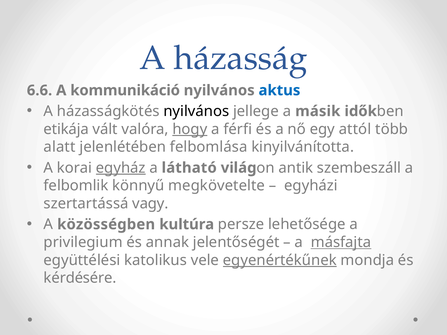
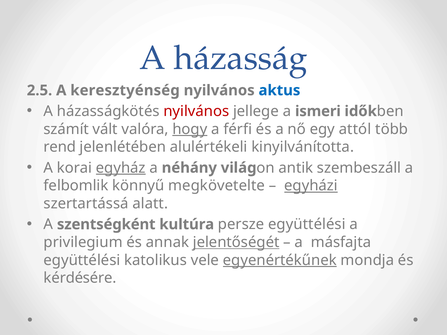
6.6: 6.6 -> 2.5 (40, 90)
kommunikáció: kommunikáció -> keresztyénség (125, 90)
nyilvános colour: black -> red (196, 111)
másik: másik -> ismeri (318, 111)
etikája: etikája -> számít (66, 129)
alatt: alatt -> rend (60, 147)
felbomlása: felbomlása -> alulértékeli (209, 147)
látható: látható -> néhány (189, 168)
egyházi underline: none -> present (311, 186)
vagy: vagy -> alatt (150, 204)
közösségben: közösségben -> szentségként (106, 225)
persze lehetősége: lehetősége -> együttélési (307, 225)
jelentőségét underline: none -> present (236, 242)
másfajta underline: present -> none (341, 242)
